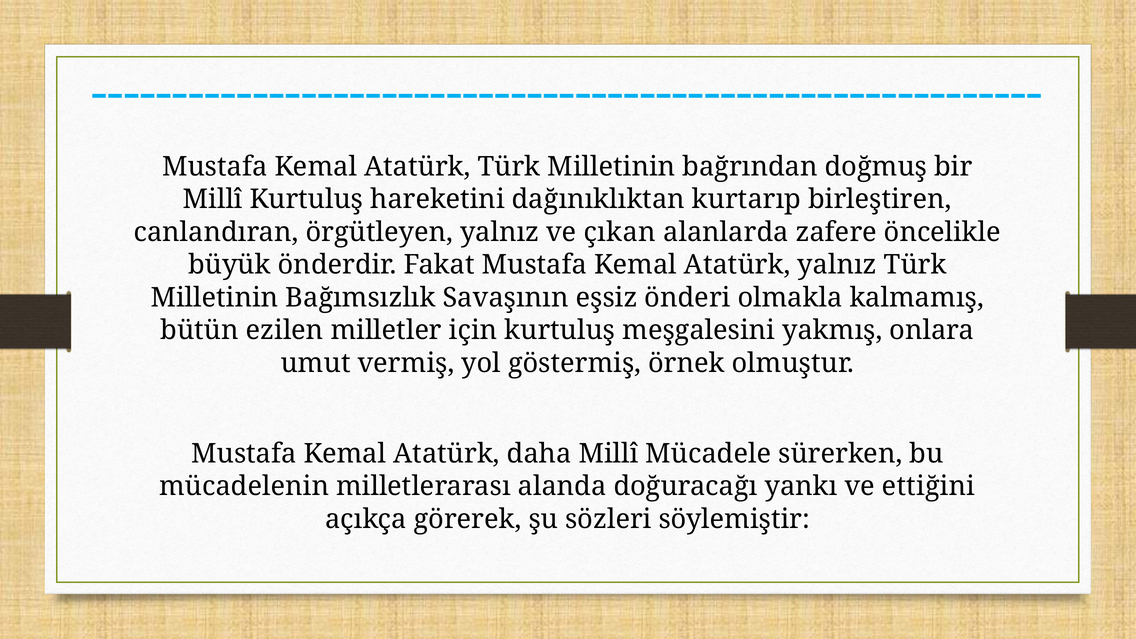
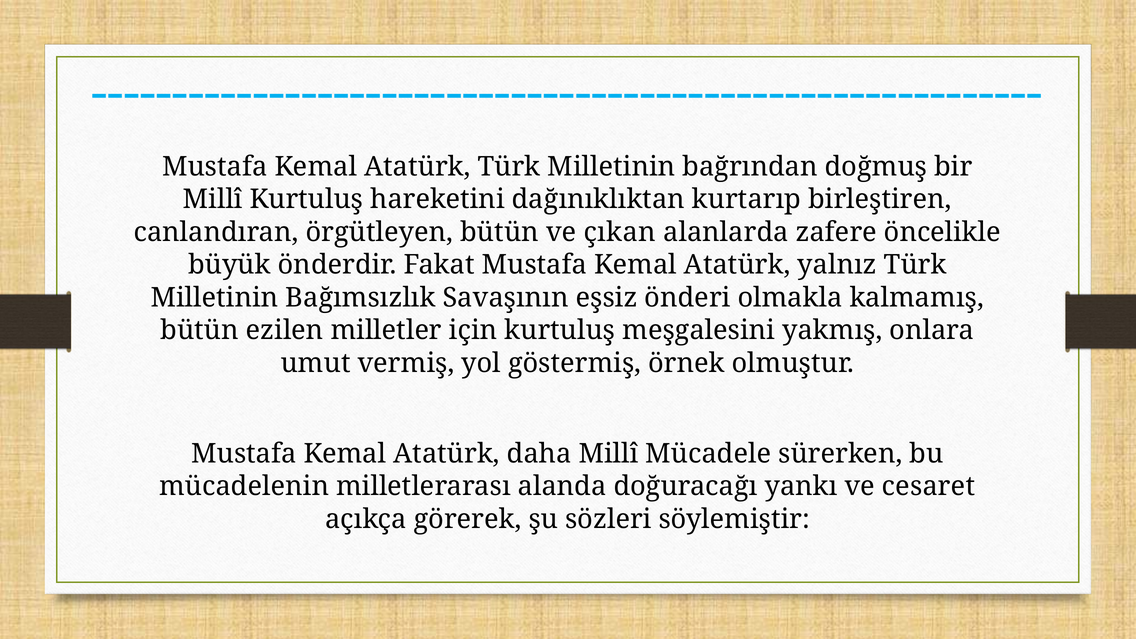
örgütleyen yalnız: yalnız -> bütün (500, 232)
ettiğini: ettiğini -> cesaret (929, 486)
